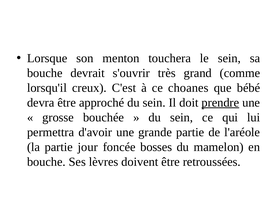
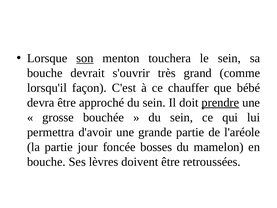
son underline: none -> present (85, 58)
creux: creux -> façon (89, 88)
choanes: choanes -> chauffer (188, 88)
